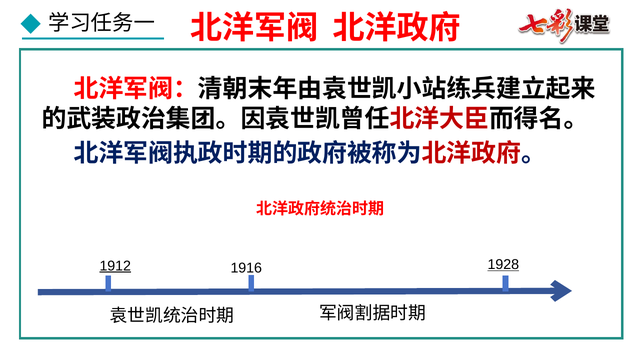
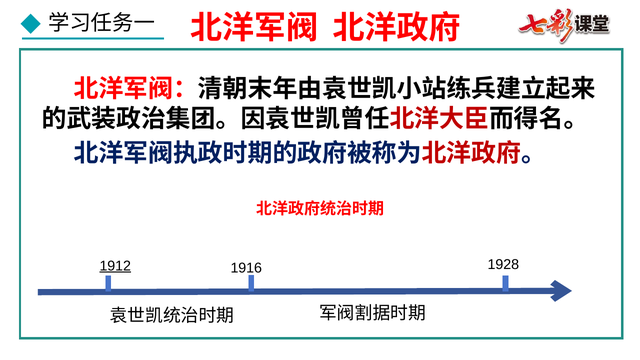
1928 underline: present -> none (503, 265)
